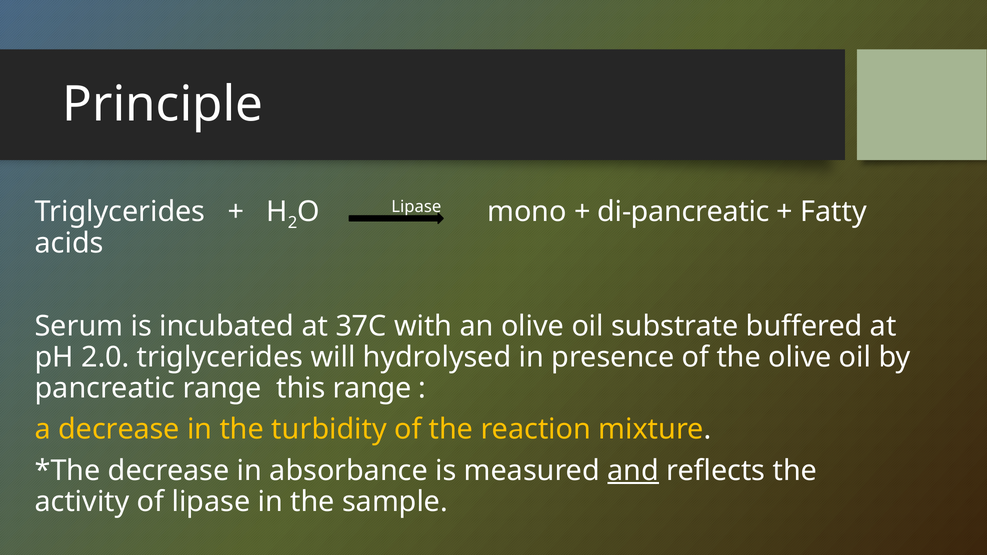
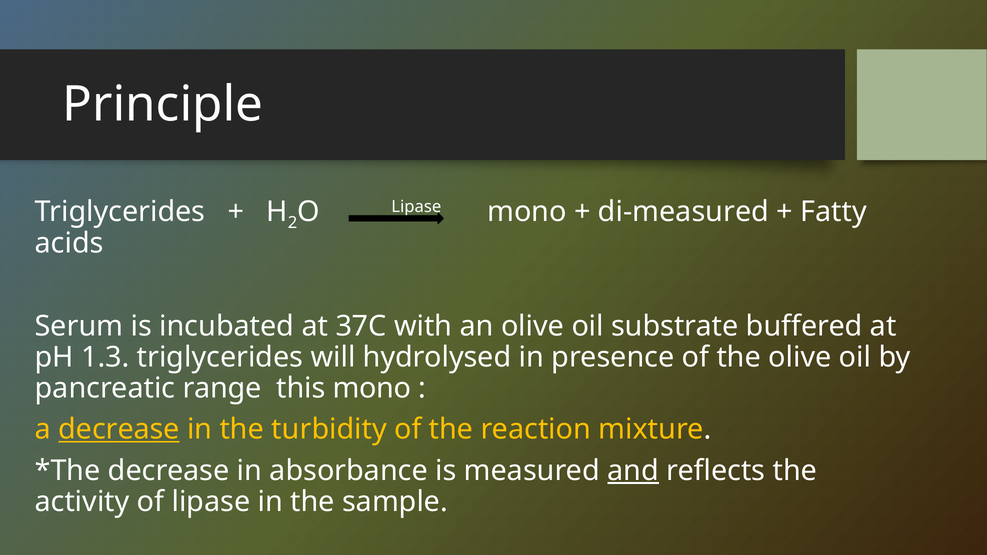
di-pancreatic: di-pancreatic -> di-measured (683, 212)
2.0: 2.0 -> 1.3 (105, 357)
this range: range -> mono (372, 388)
decrease underline: none -> present (119, 430)
